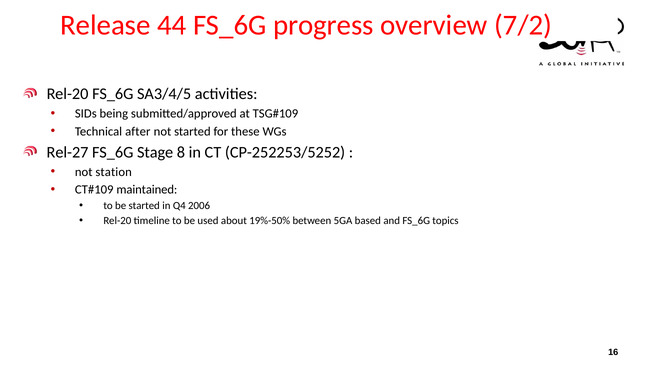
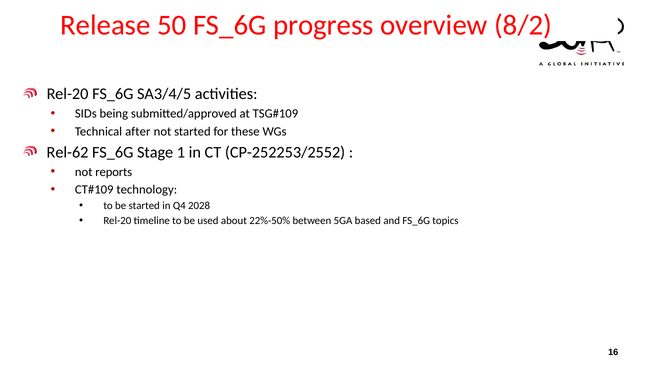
44: 44 -> 50 (172, 25)
7/2: 7/2 -> 8/2 (523, 25)
Rel-27: Rel-27 -> Rel-62 (68, 152)
8: 8 -> 1 (181, 152)
CP-252253/5252: CP-252253/5252 -> CP-252253/2552 (285, 152)
station: station -> reports (114, 172)
maintained: maintained -> technology (147, 190)
2006: 2006 -> 2028 (199, 206)
19%-50%: 19%-50% -> 22%-50% (270, 221)
